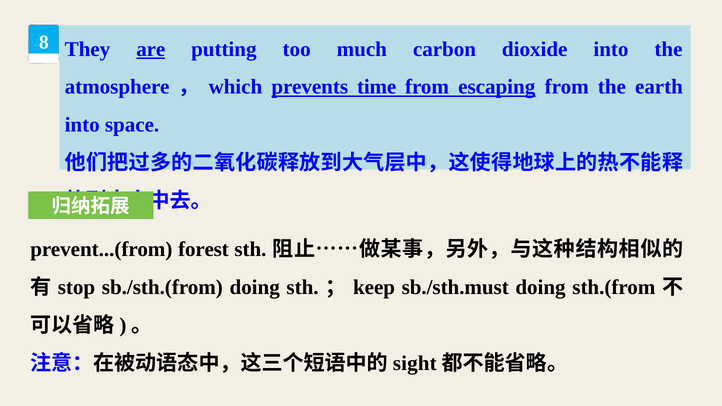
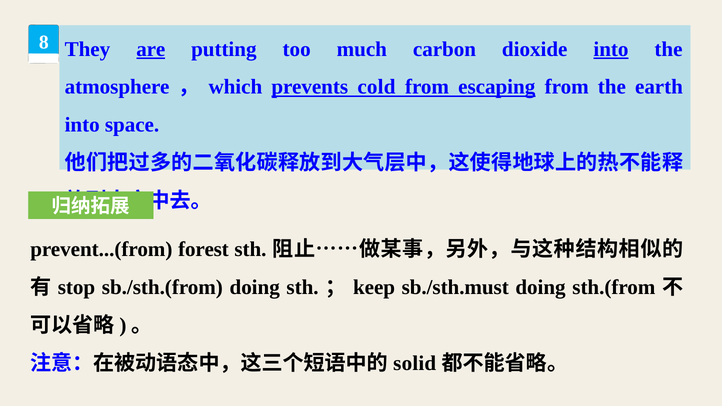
into underline: none -> present (611, 49)
time: time -> cold (376, 87)
sight: sight -> solid (415, 364)
